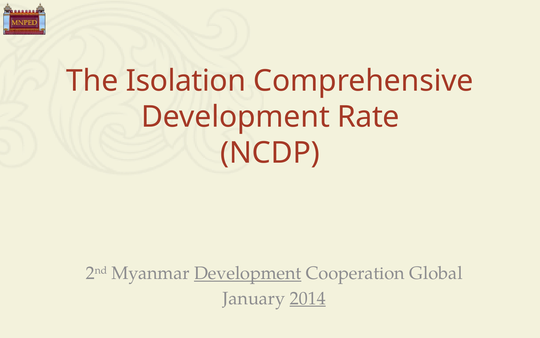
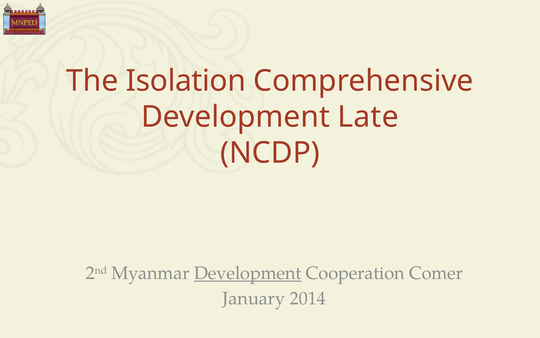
Rate: Rate -> Late (368, 117)
Global: Global -> Comer (436, 273)
2014 underline: present -> none (308, 298)
